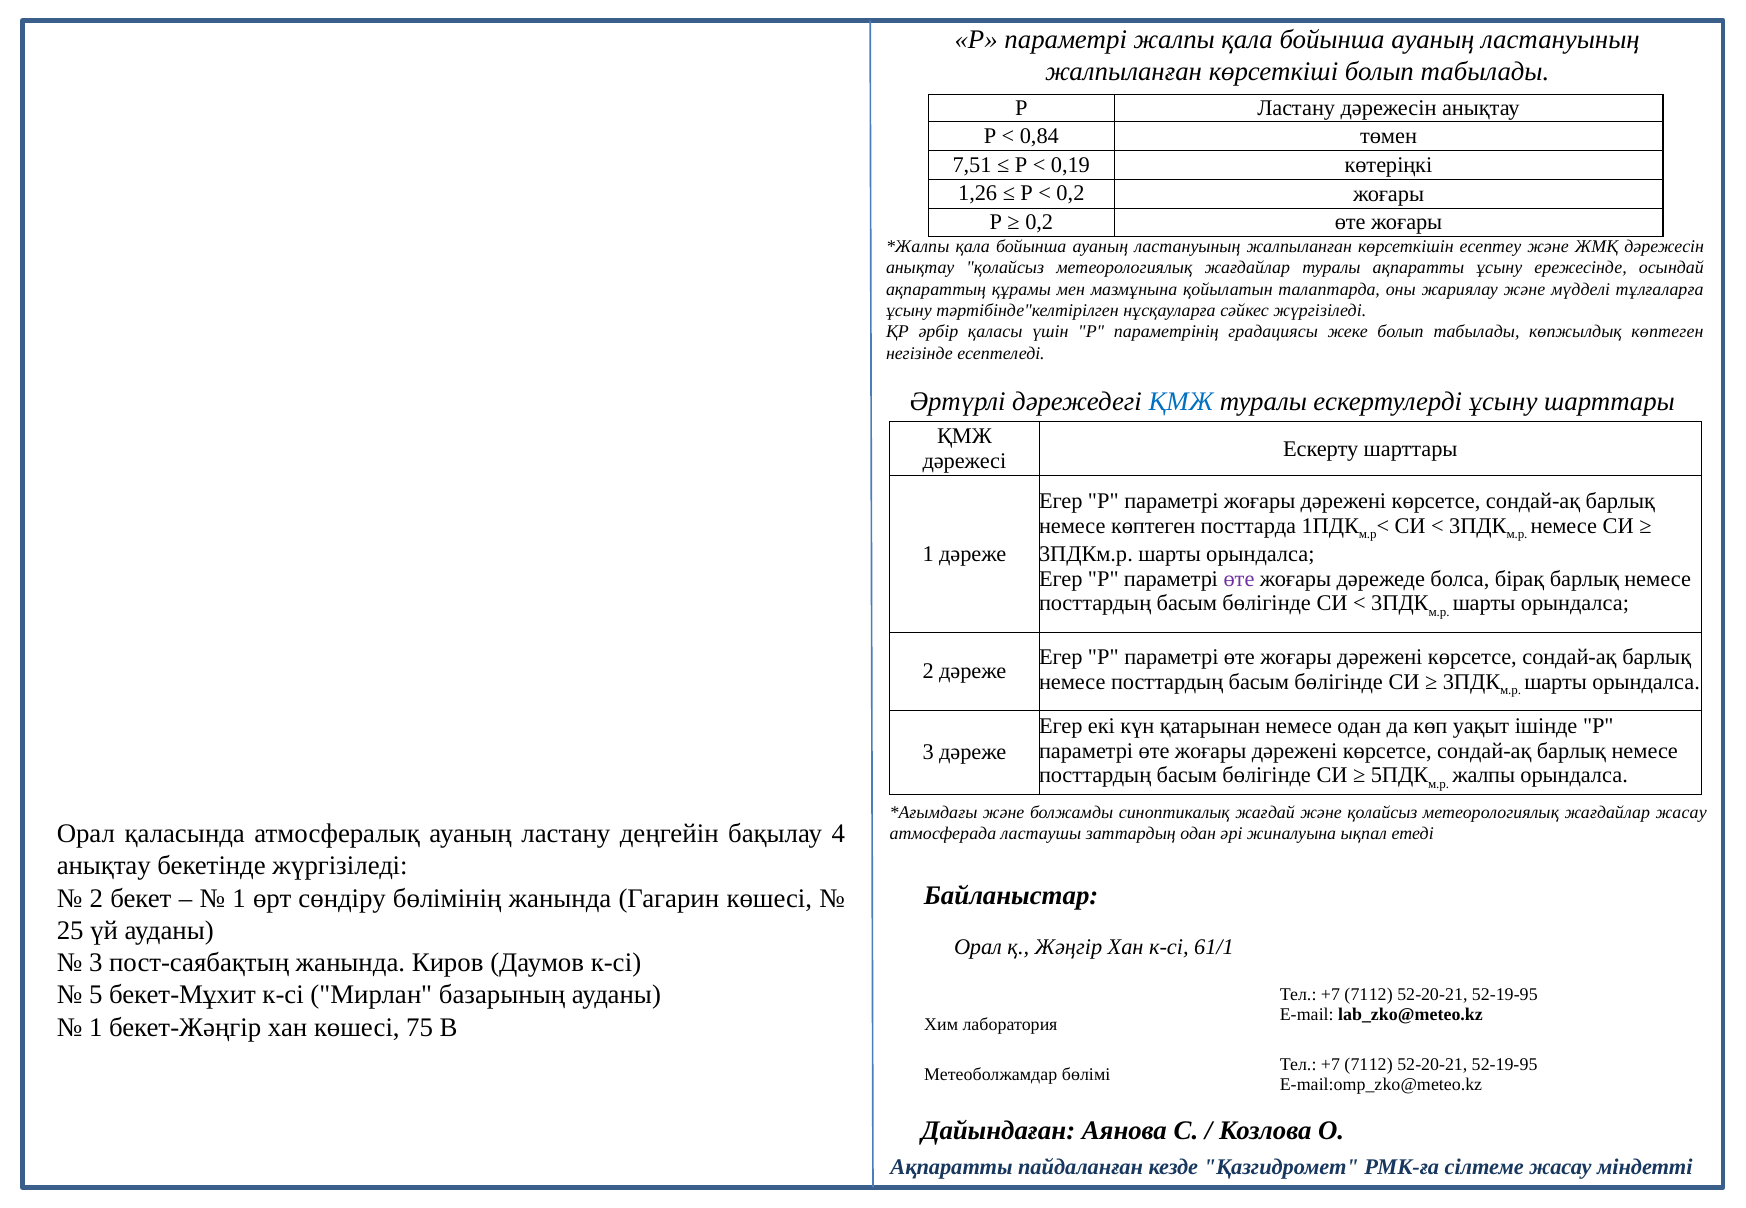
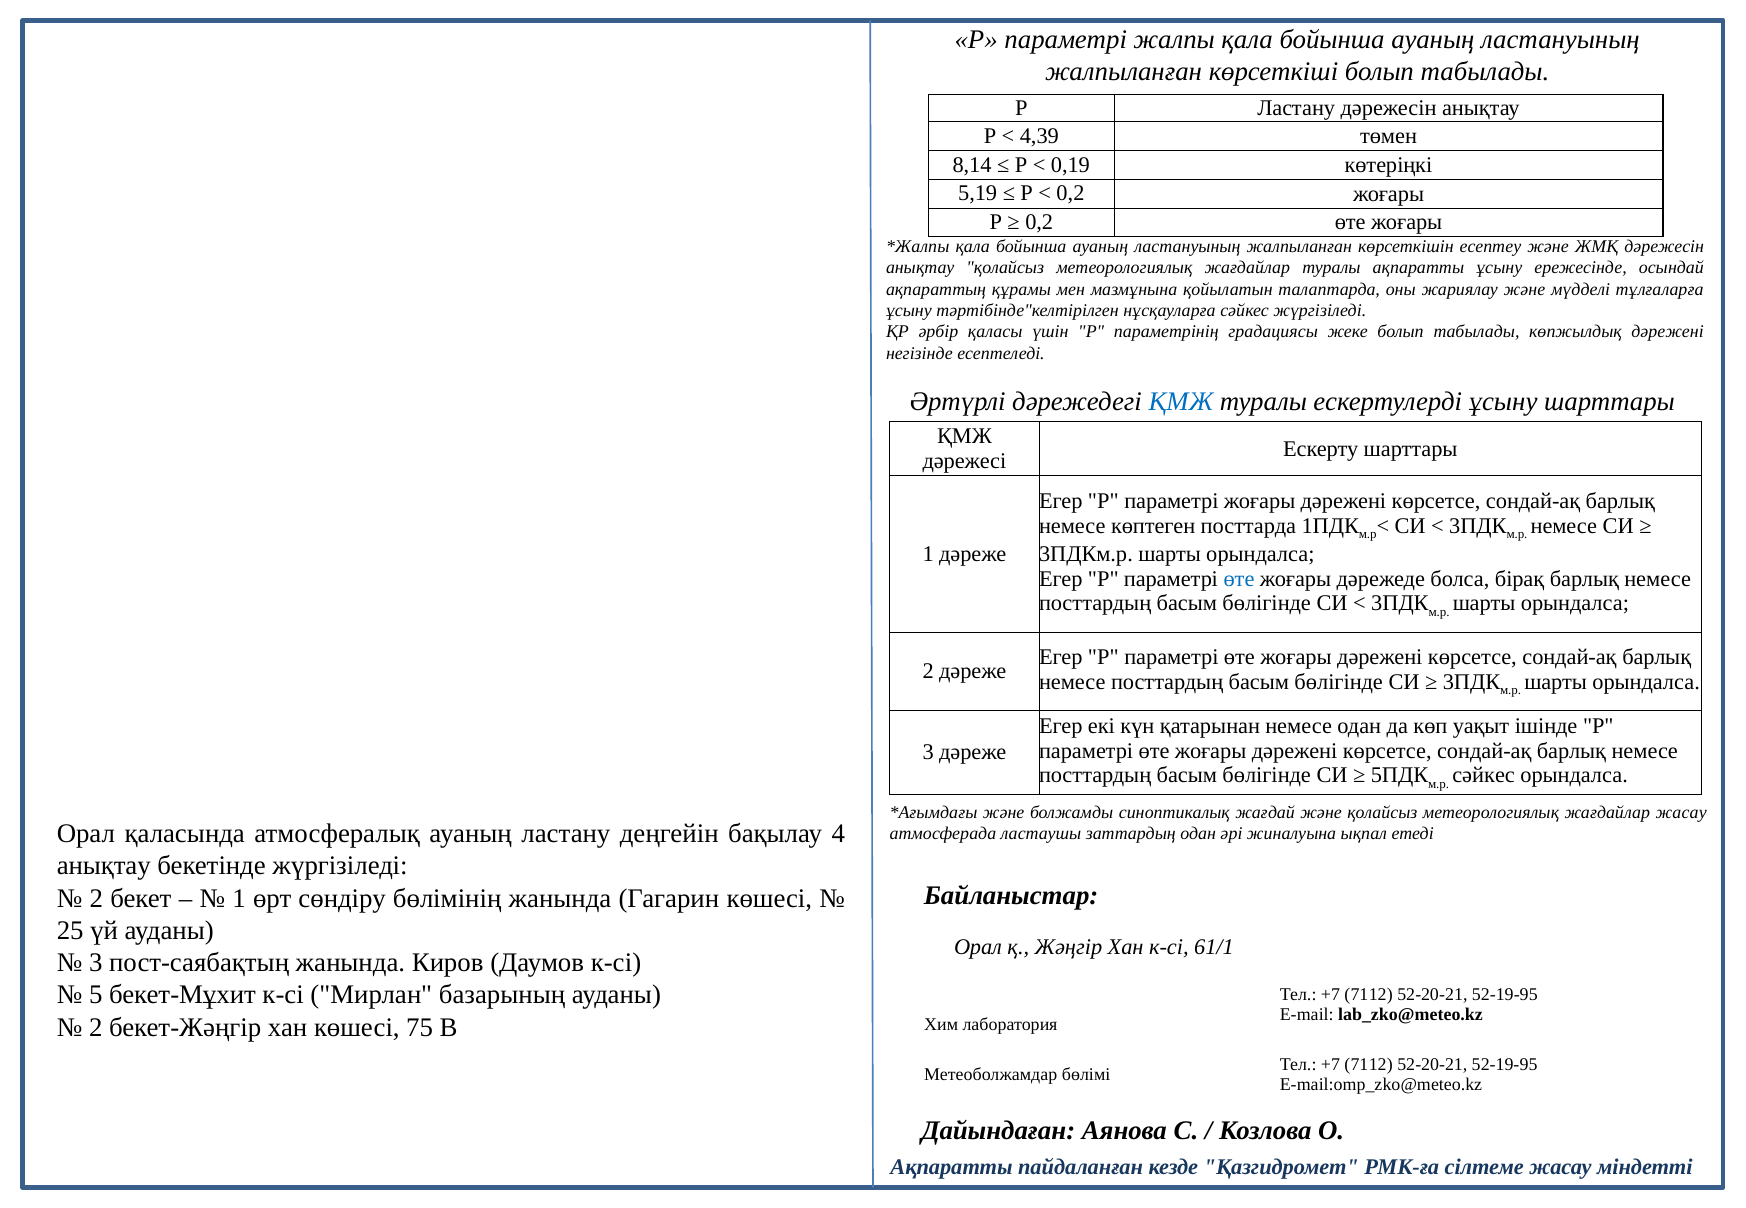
0,84: 0,84 -> 4,39 (1039, 136)
7,51: 7,51 -> 8,14 (972, 165)
1,26: 1,26 -> 5,19 (978, 194)
көпжылдық көптеген: көптеген -> дәрежені (1668, 332)
өте colour: purple -> blue (1239, 579)
жалпы: жалпы -> сәйкес (1484, 776)
1: 1 -> 2 (96, 1028)
